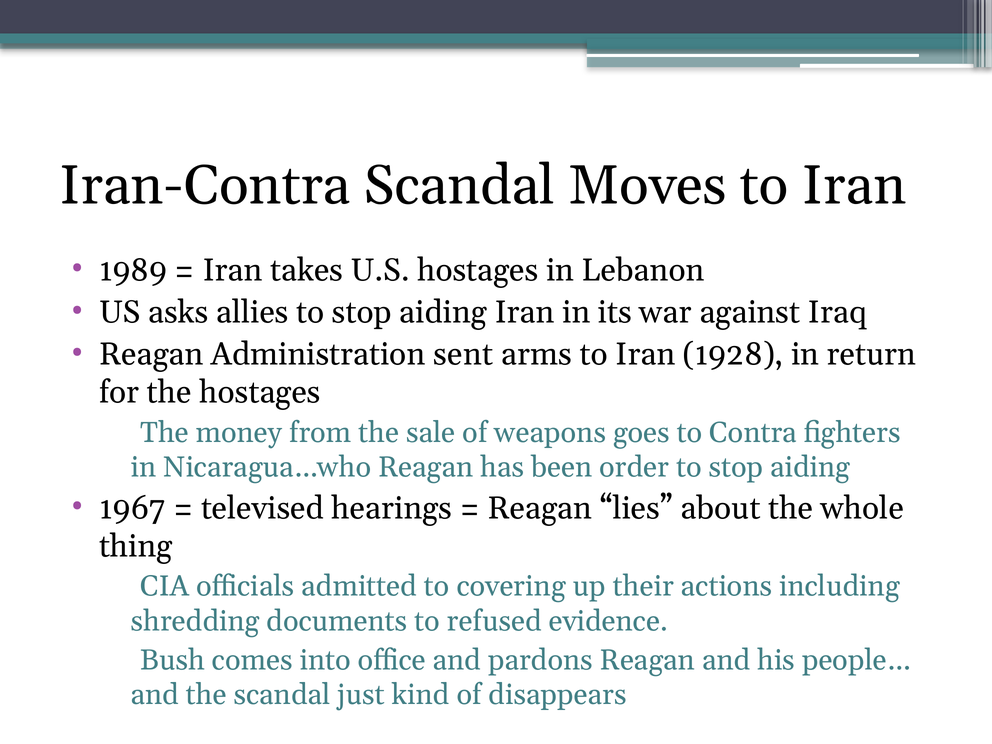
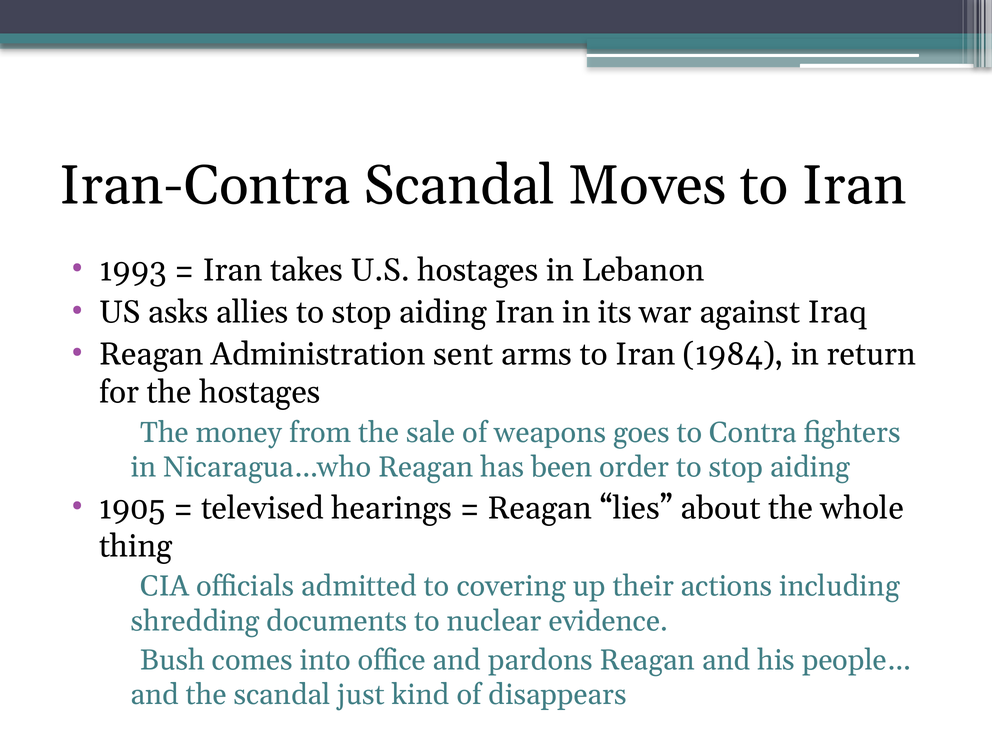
1989: 1989 -> 1993 (133, 270)
1928: 1928 -> 1984 (733, 354)
1967: 1967 -> 1905 (132, 508)
refused: refused -> nuclear (494, 621)
